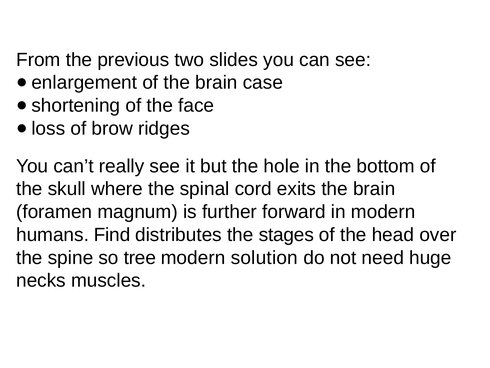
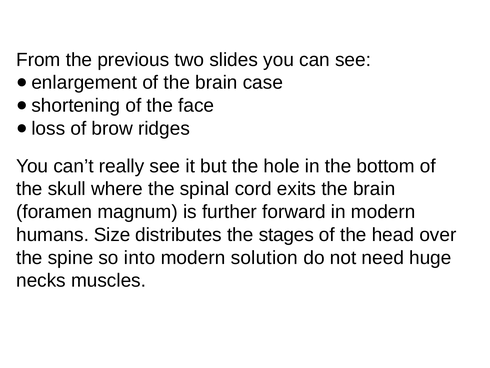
Find: Find -> Size (112, 234)
tree: tree -> into (140, 257)
